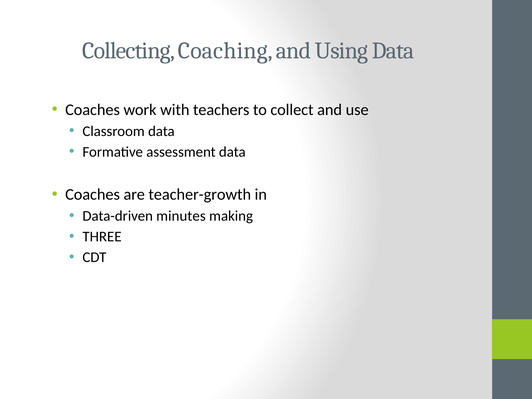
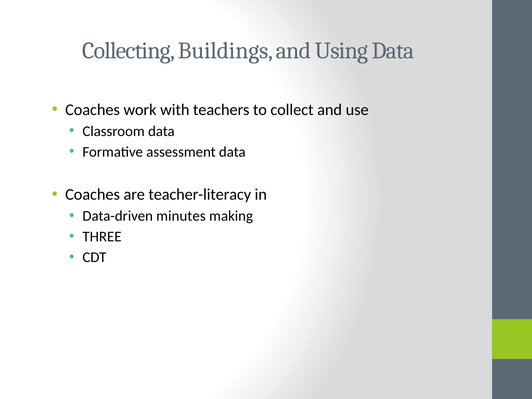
Coaching: Coaching -> Buildings (226, 51)
teacher-growth: teacher-growth -> teacher-literacy (200, 195)
